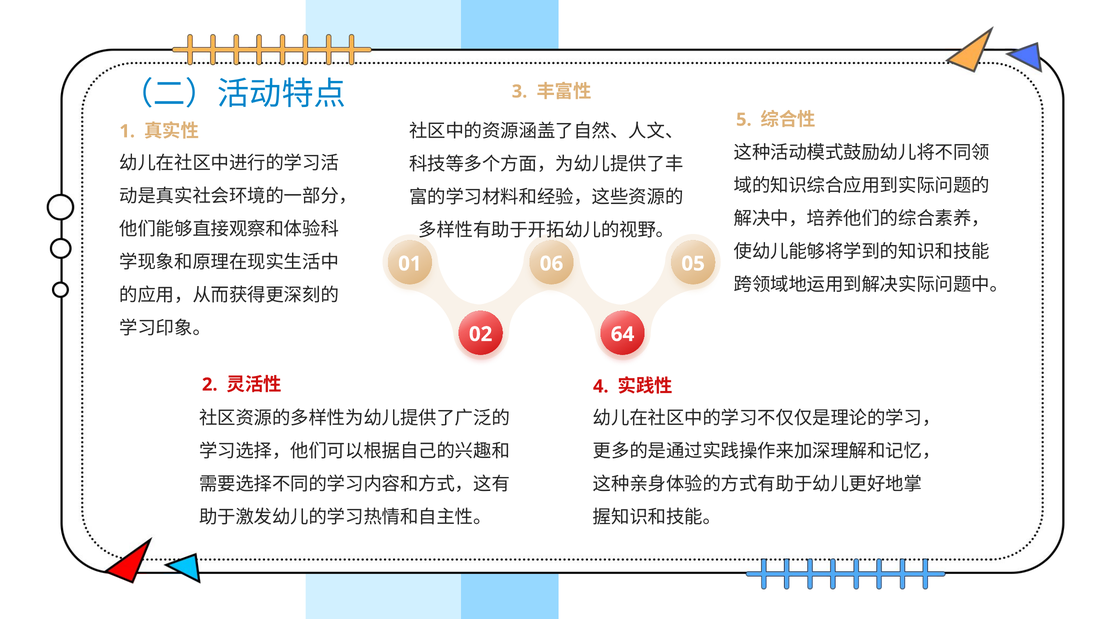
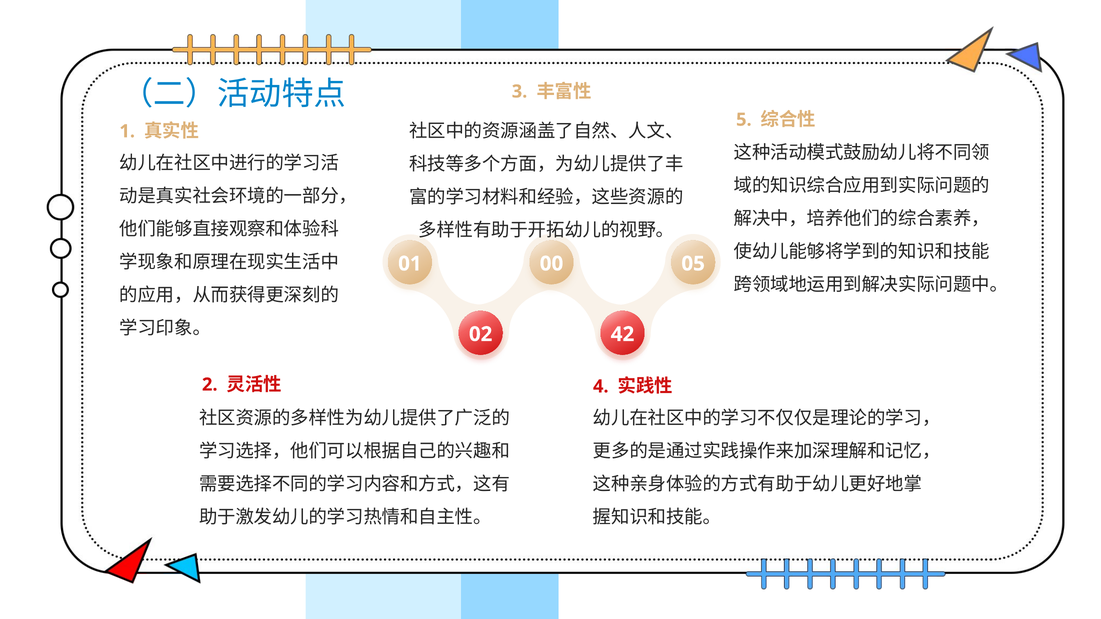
06: 06 -> 00 (552, 264)
64: 64 -> 42 (623, 334)
